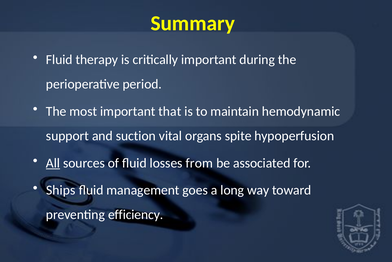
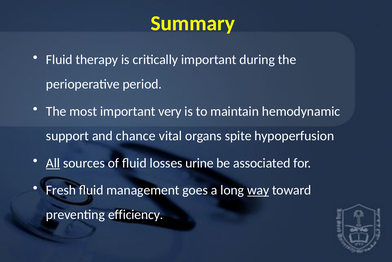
that: that -> very (170, 111)
suction: suction -> chance (136, 136)
from: from -> urine (199, 163)
Ships: Ships -> Fresh (61, 190)
way underline: none -> present (258, 190)
